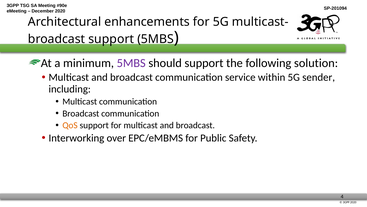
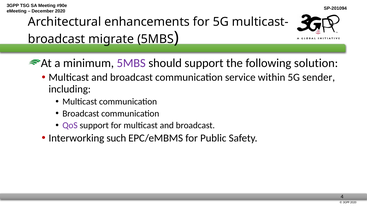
broadcast support: support -> migrate (111, 39)
QoS colour: orange -> purple (70, 125)
over: over -> such (116, 138)
